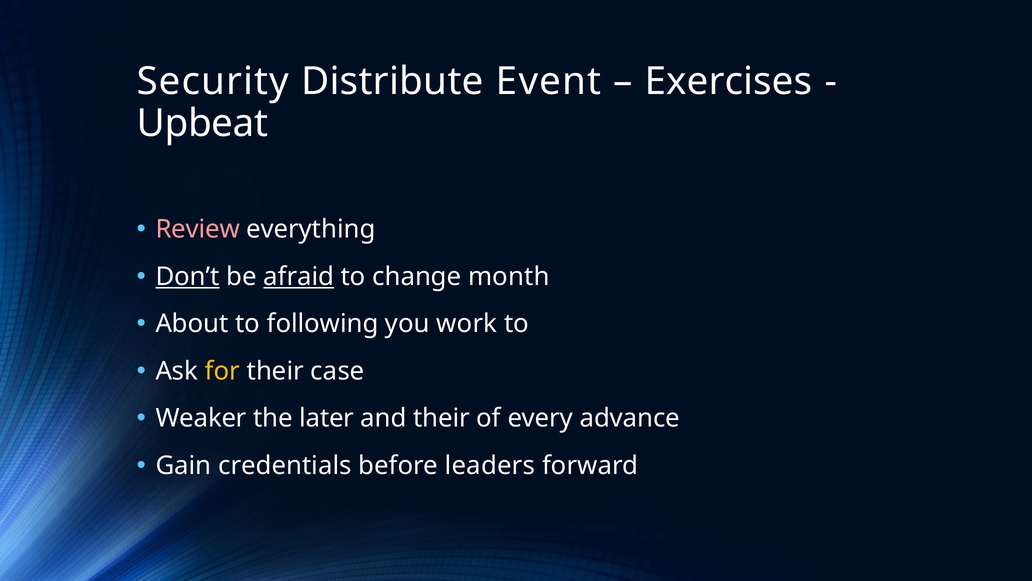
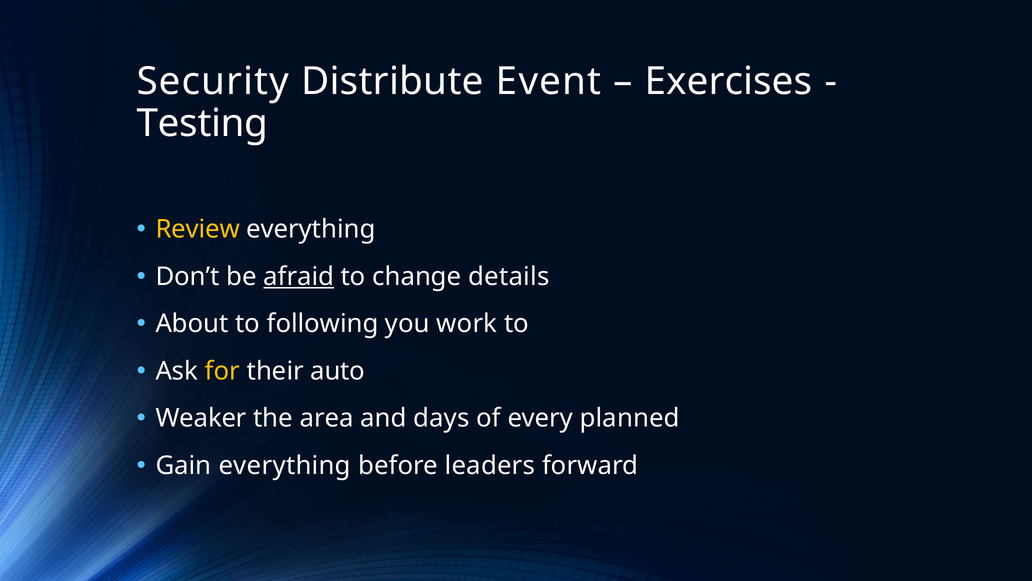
Upbeat: Upbeat -> Testing (202, 123)
Review colour: pink -> yellow (198, 229)
Don’t underline: present -> none (188, 277)
month: month -> details (509, 277)
case: case -> auto (338, 371)
later: later -> area (327, 418)
and their: their -> days (441, 418)
advance: advance -> planned (630, 418)
Gain credentials: credentials -> everything (285, 465)
